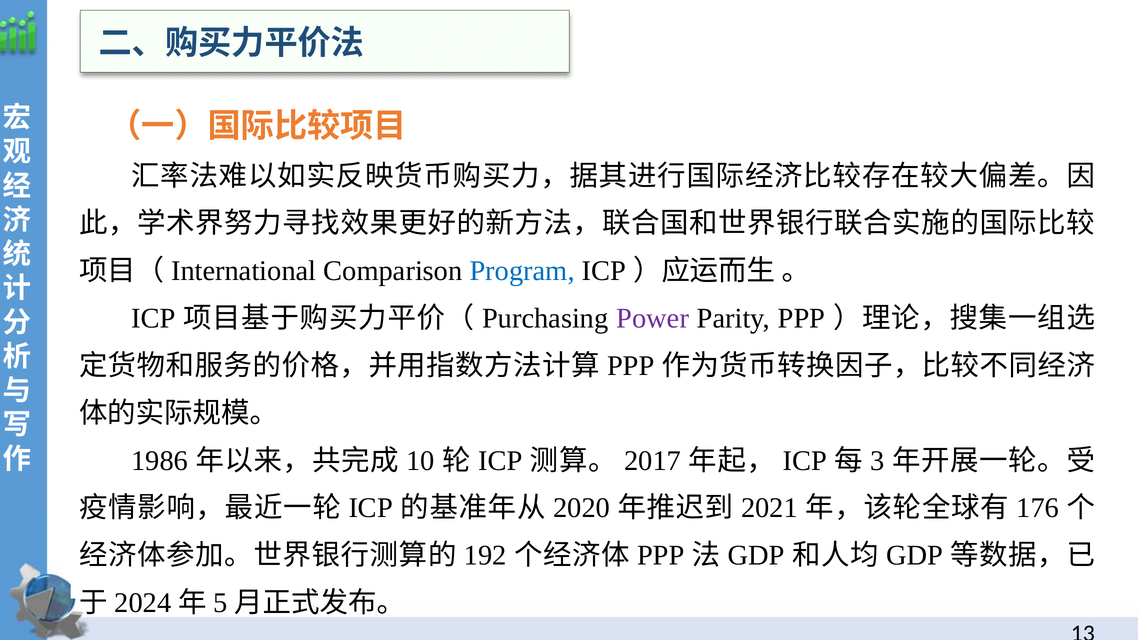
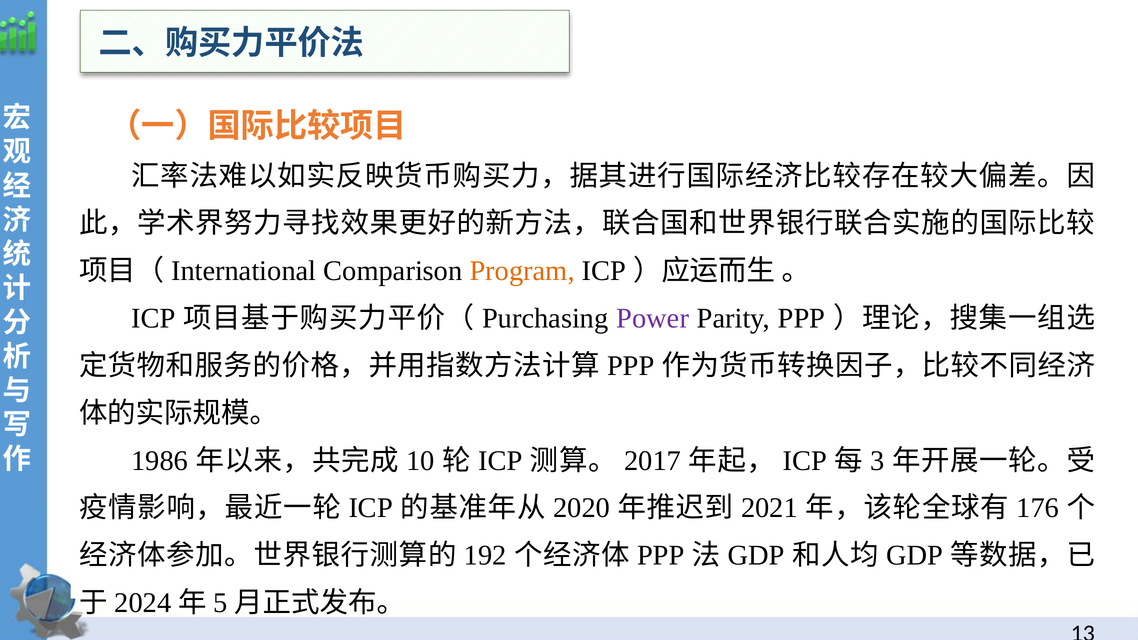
Program colour: blue -> orange (522, 271)
